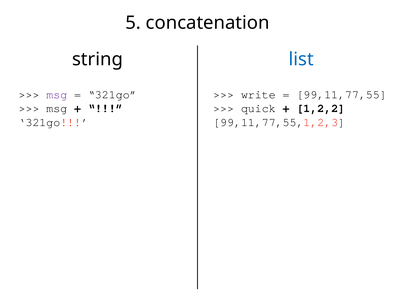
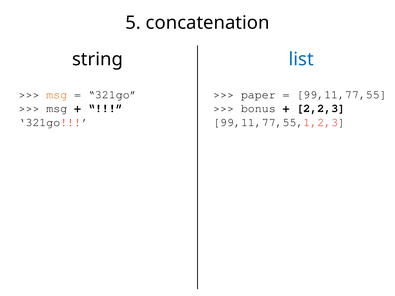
msg colour: purple -> orange (57, 95)
write: write -> paper (258, 95)
quick: quick -> bonus (258, 108)
1,2,2: 1,2,2 -> 2,2,3 (321, 108)
